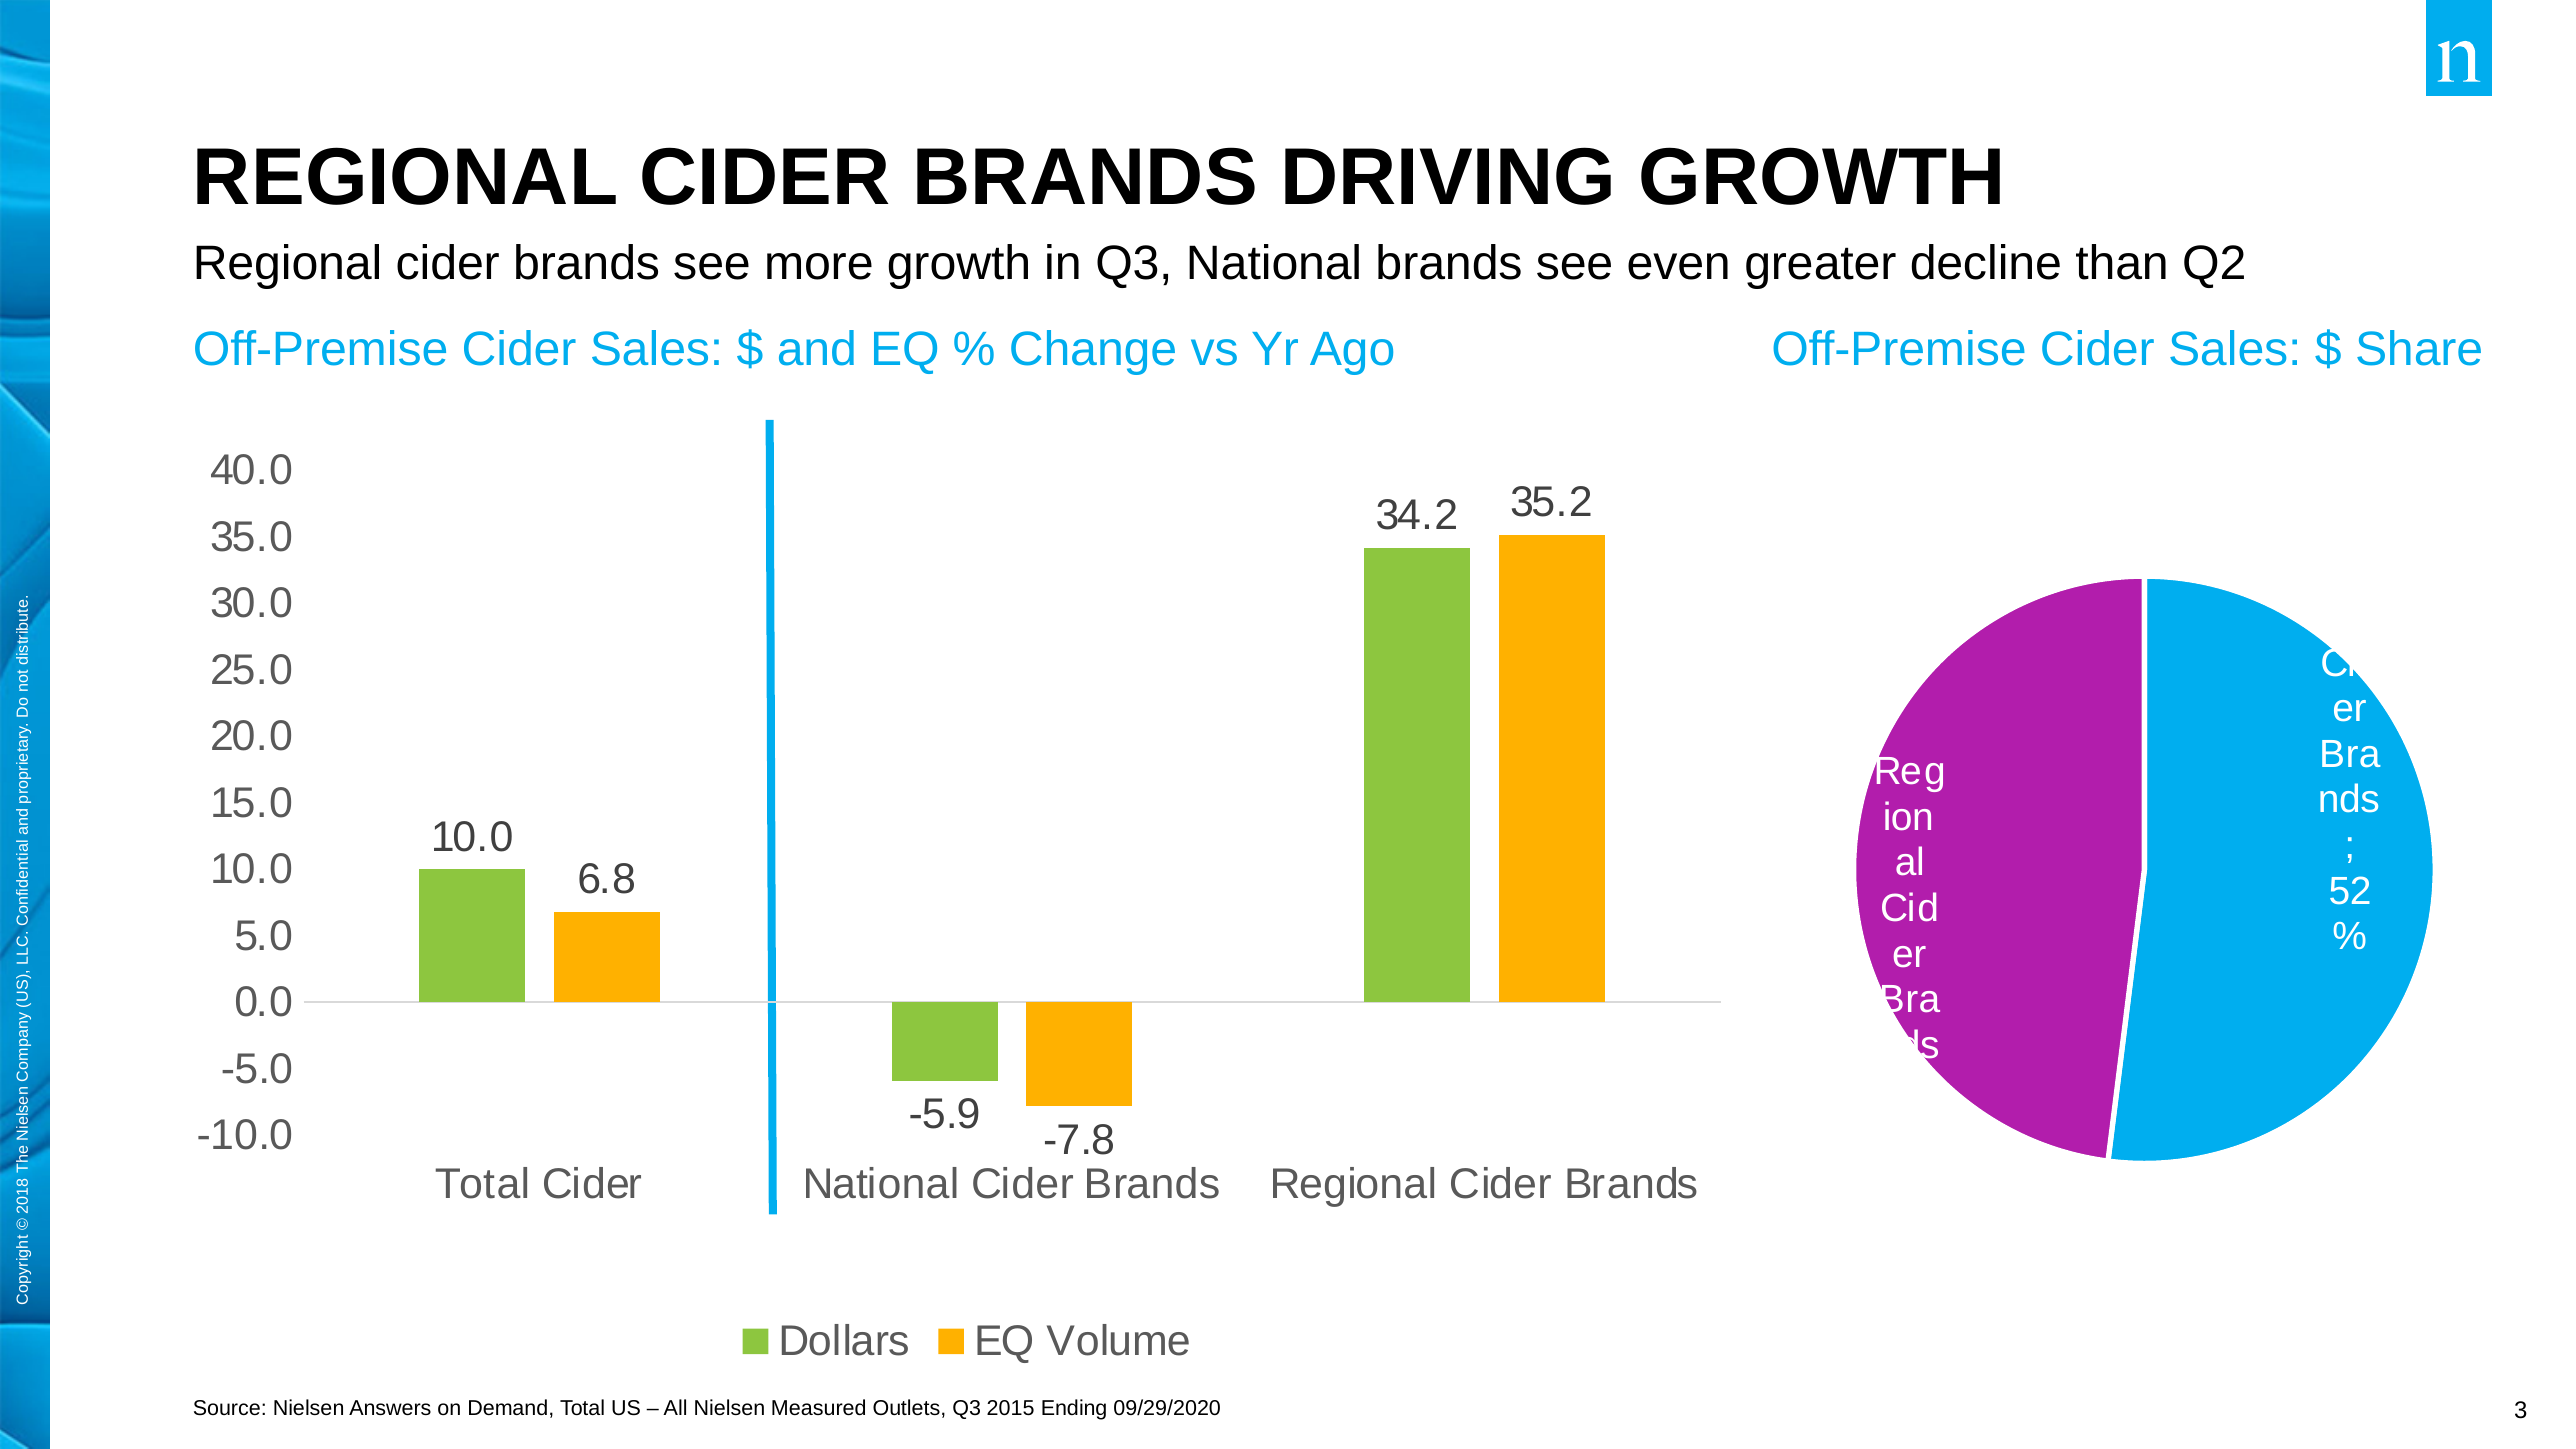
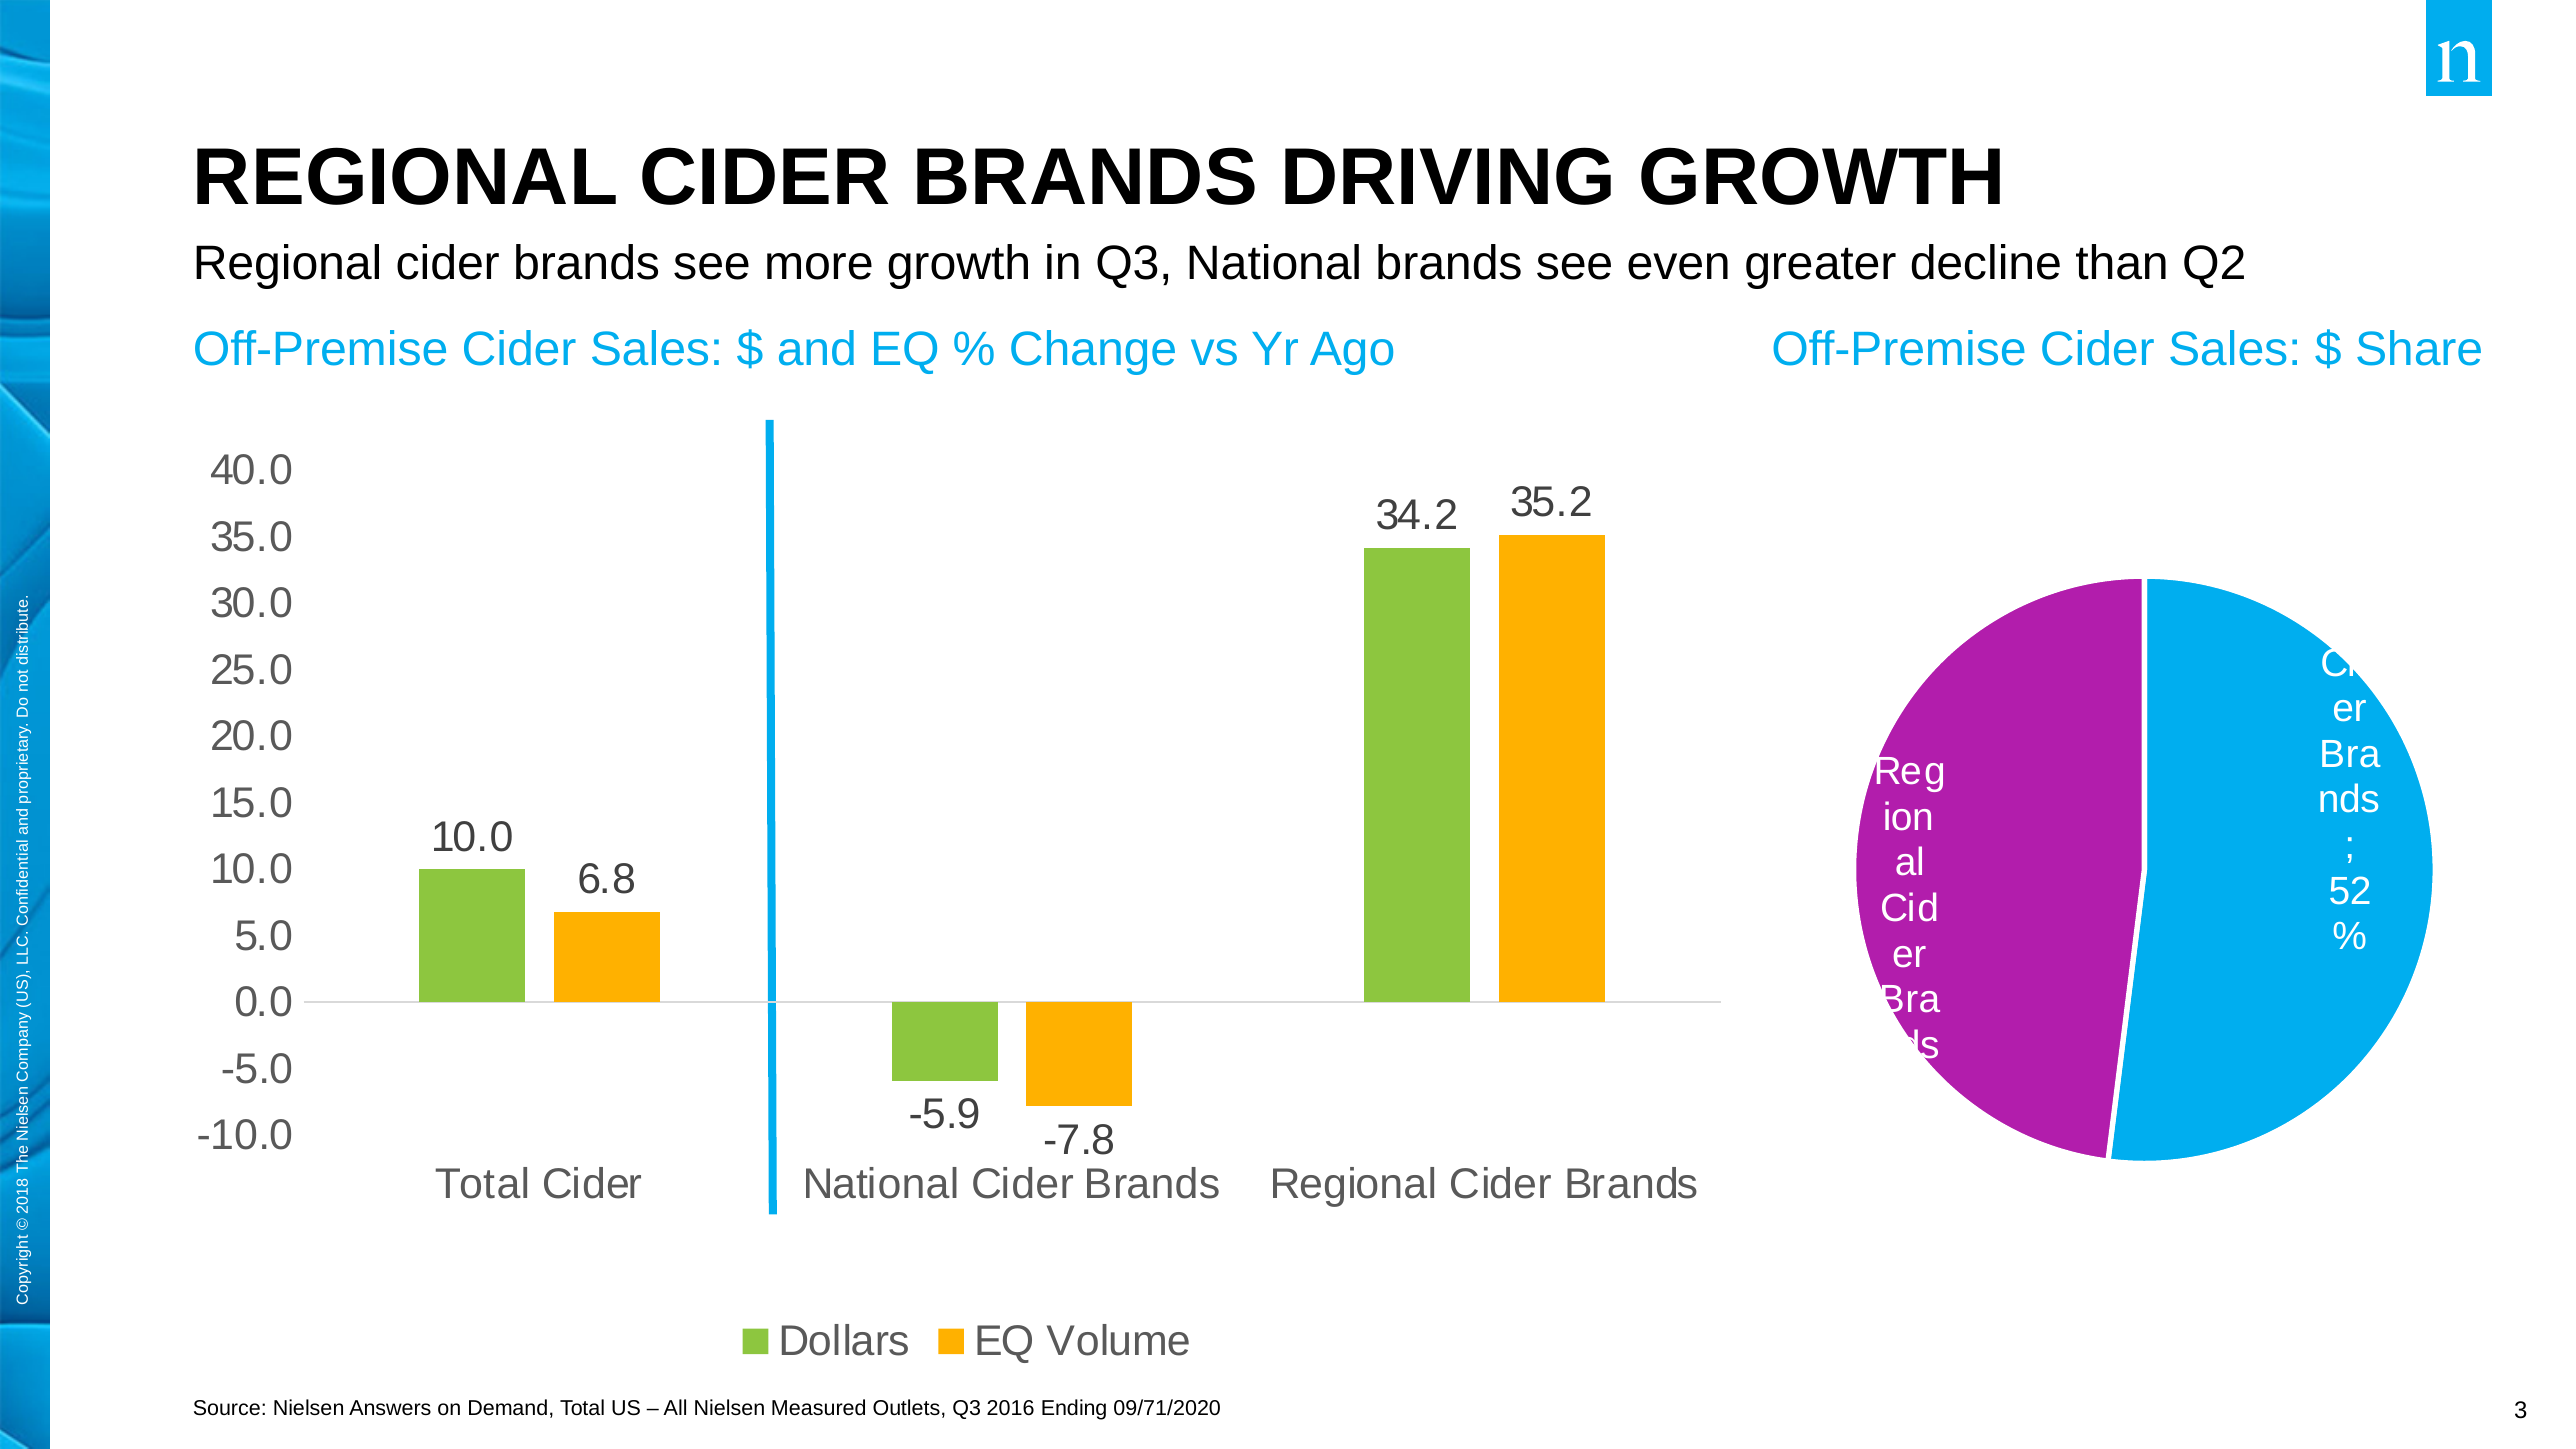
2015: 2015 -> 2016 (1011, 1408)
09/29/2020: 09/29/2020 -> 09/71/2020 (1167, 1408)
